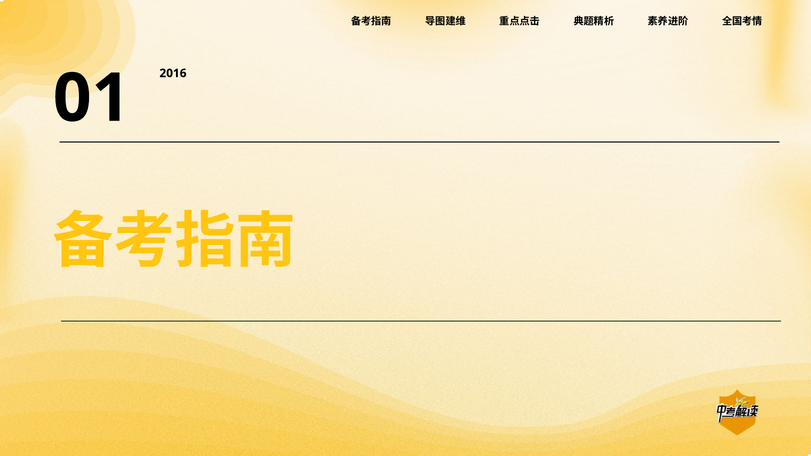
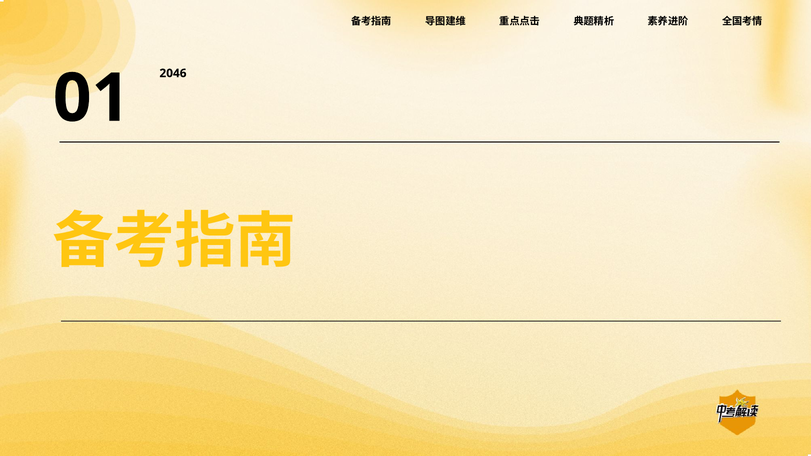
2016: 2016 -> 2046 (173, 73)
